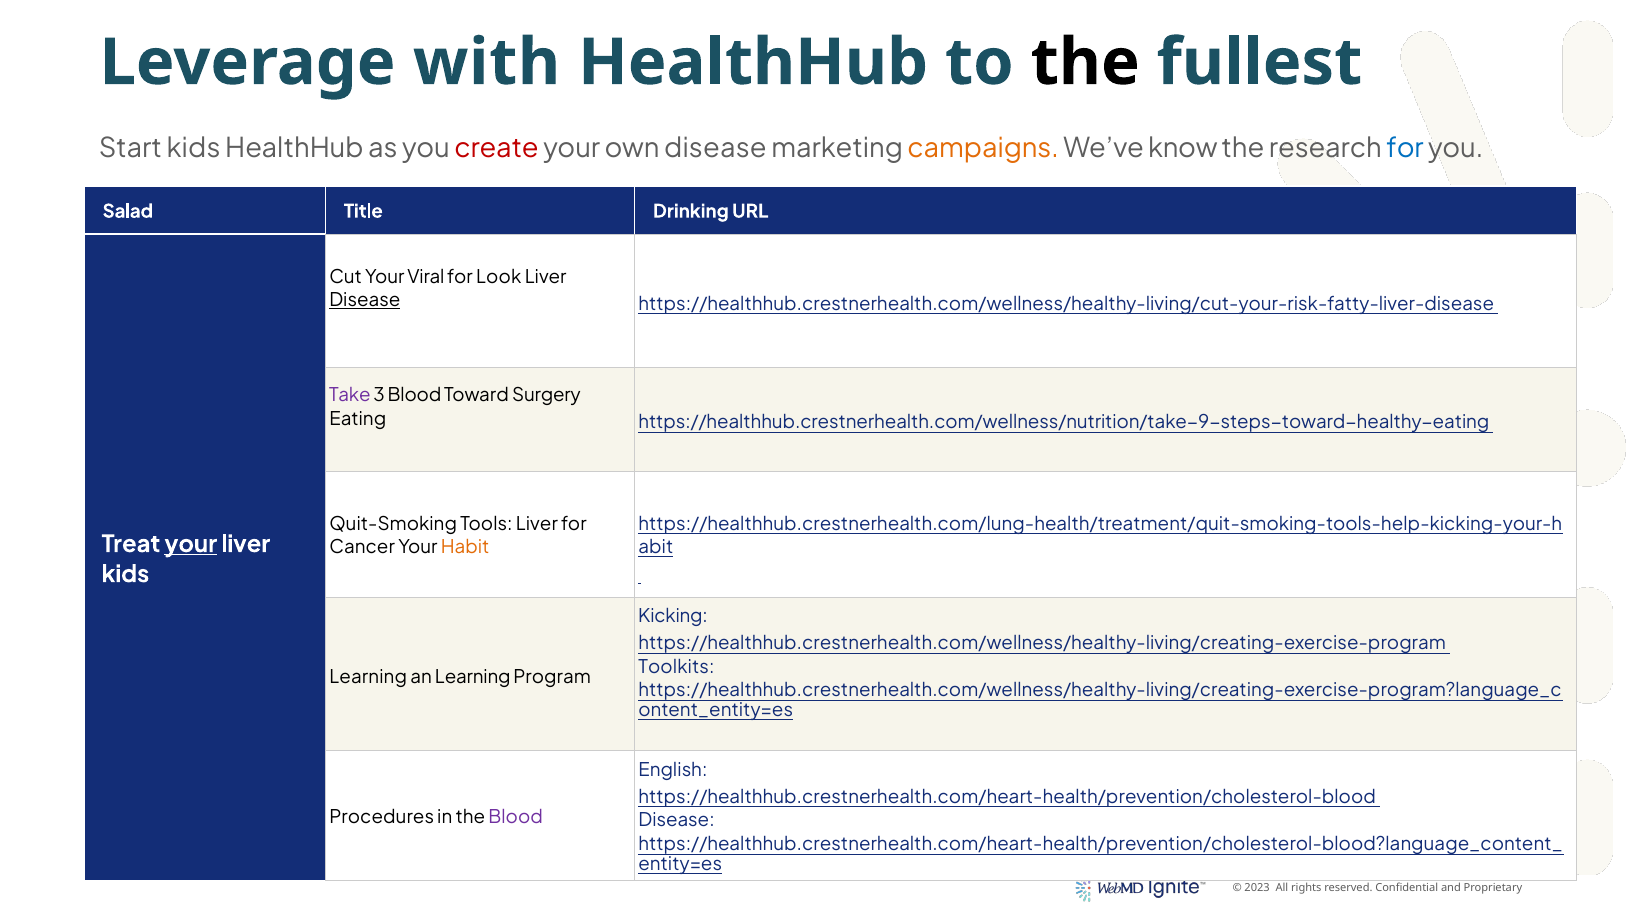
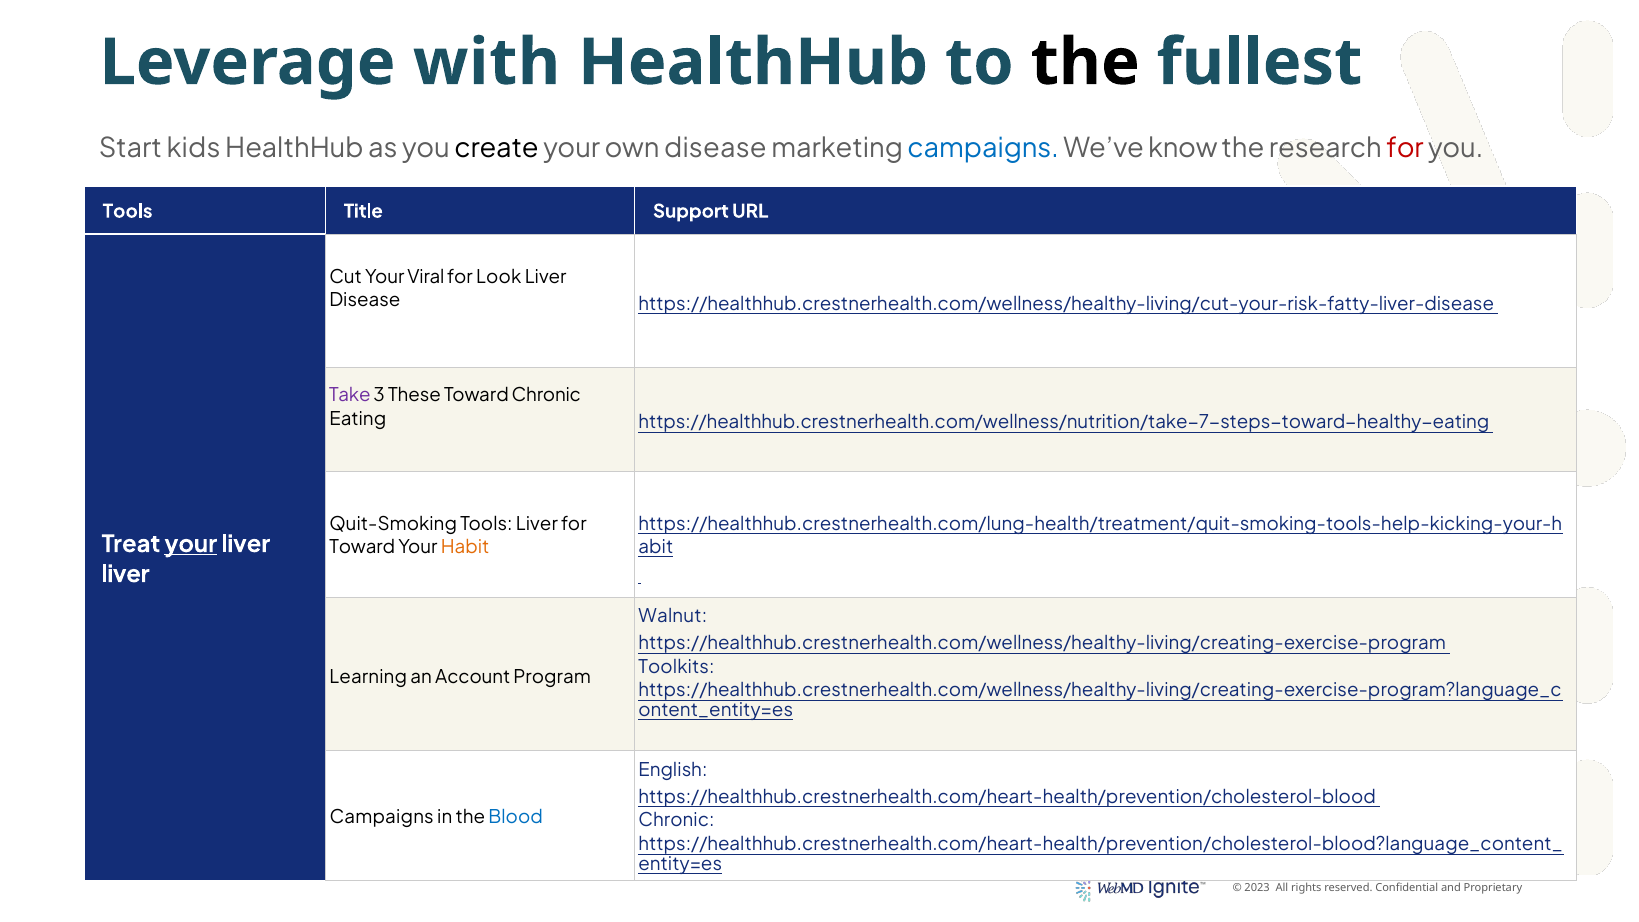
create colour: red -> black (497, 148)
campaigns colour: orange -> blue (983, 148)
for colour: blue -> red (1405, 148)
Salad: Salad -> Tools (128, 211)
Drinking: Drinking -> Support (691, 211)
Disease underline: present -> none (365, 300)
3 Blood: Blood -> These (414, 395)
Toward Surgery: Surgery -> Chronic (546, 395)
https://healthhub.crestnerhealth.com/wellness/nutrition/take-9-steps-toward-healthy-eating: https://healthhub.crestnerhealth.com/wellness/nutrition/take-9-steps-toward-healthy-eating -> https://healthhub.crestnerhealth.com/wellness/nutrition/take-7-steps-toward-healthy-eating (1064, 422)
Cancer: Cancer -> Toward (362, 547)
kids: kids -> liver (125, 574)
Kicking: Kicking -> Walnut (673, 617)
an Learning: Learning -> Account (473, 677)
Procedures: Procedures -> Campaigns (382, 817)
Blood colour: purple -> blue (516, 817)
Disease: Disease -> Chronic (676, 821)
